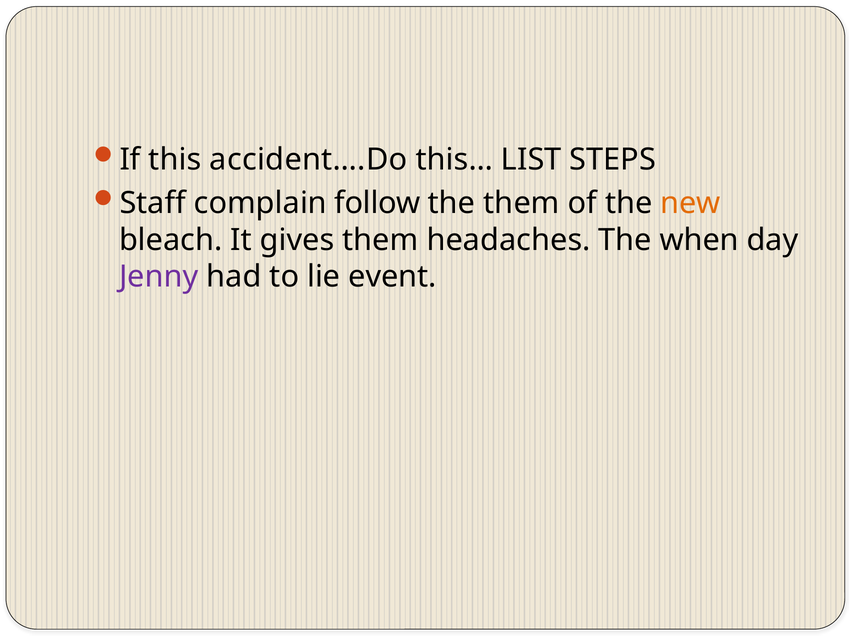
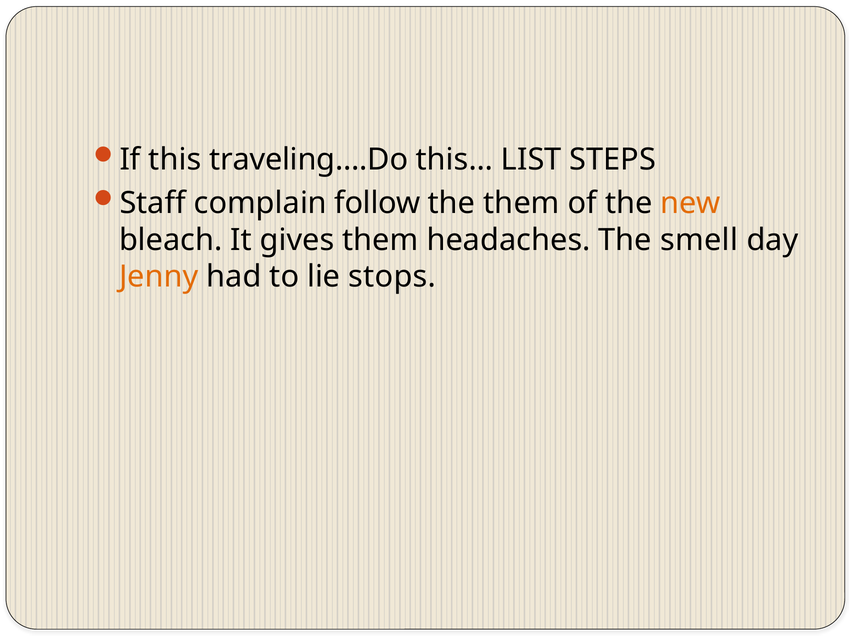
accident….Do: accident….Do -> traveling….Do (309, 160)
when: when -> smell (699, 240)
Jenny colour: purple -> orange (159, 277)
event: event -> stops (392, 277)
